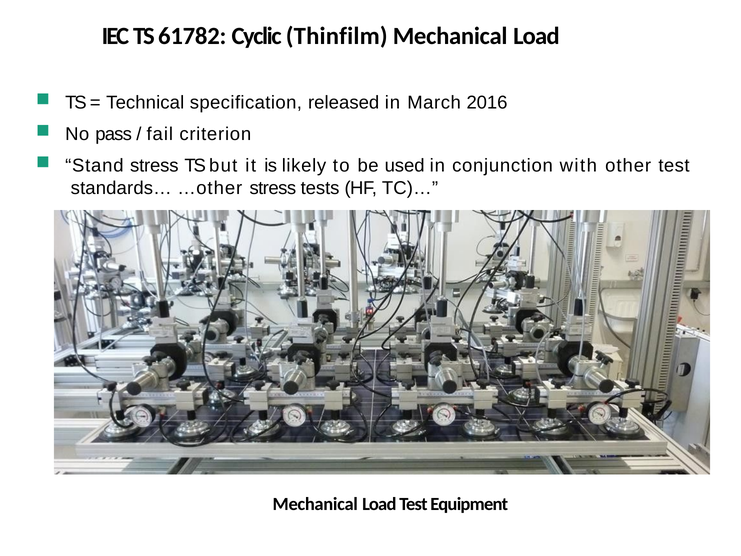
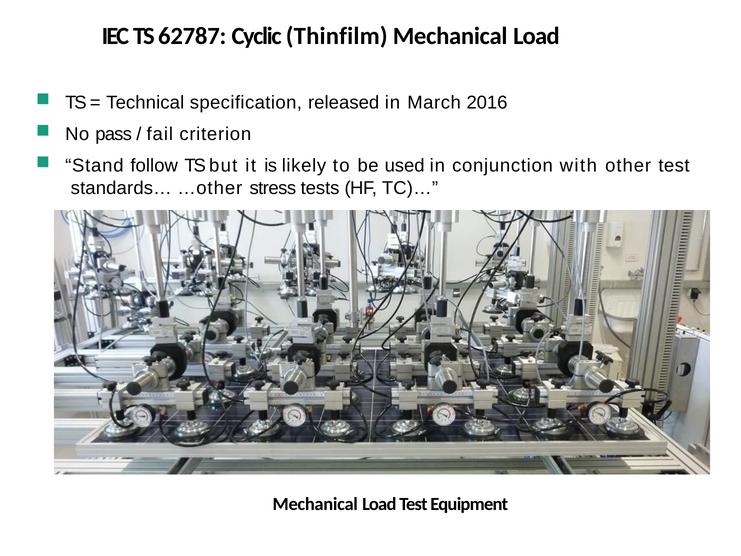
61782: 61782 -> 62787 (192, 36)
Stand stress: stress -> follow (154, 166)
